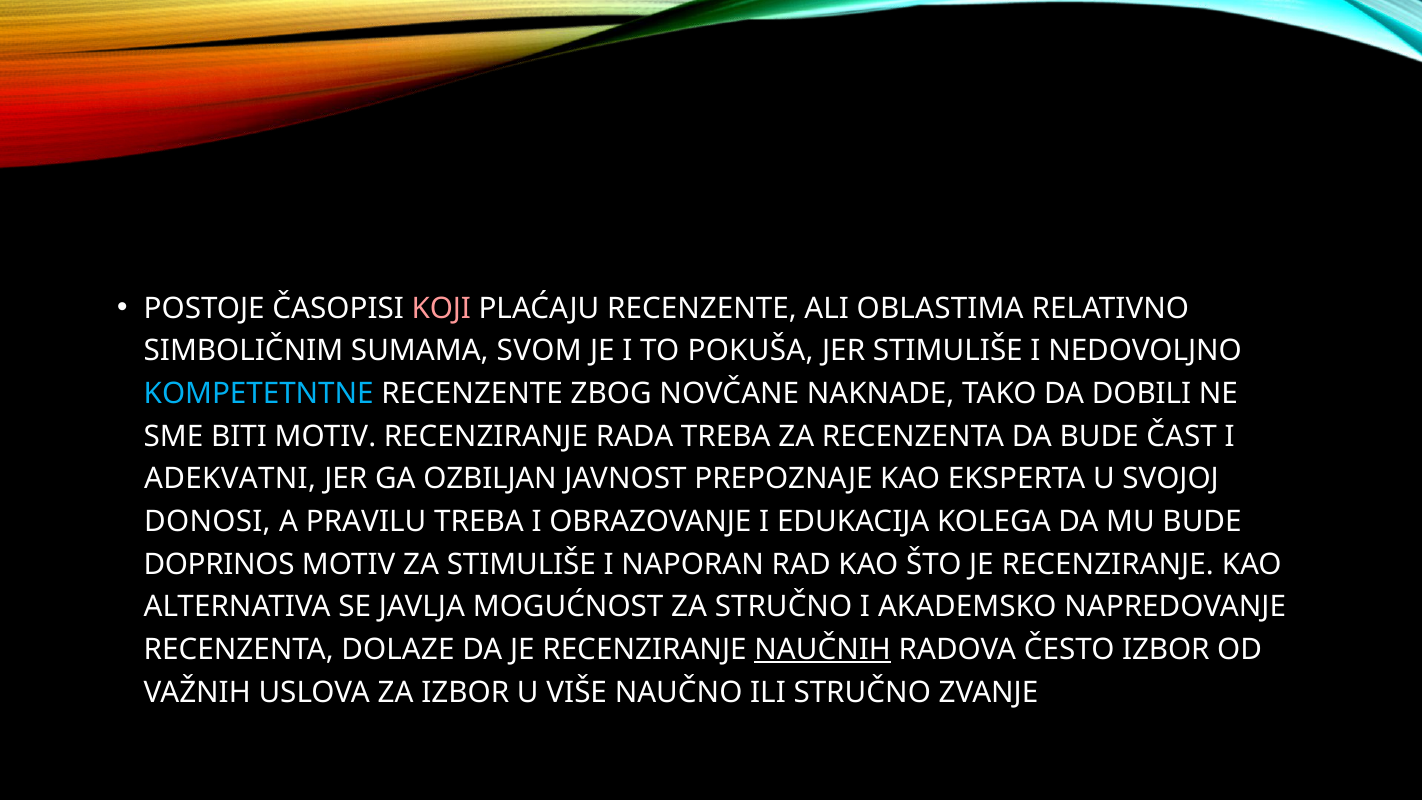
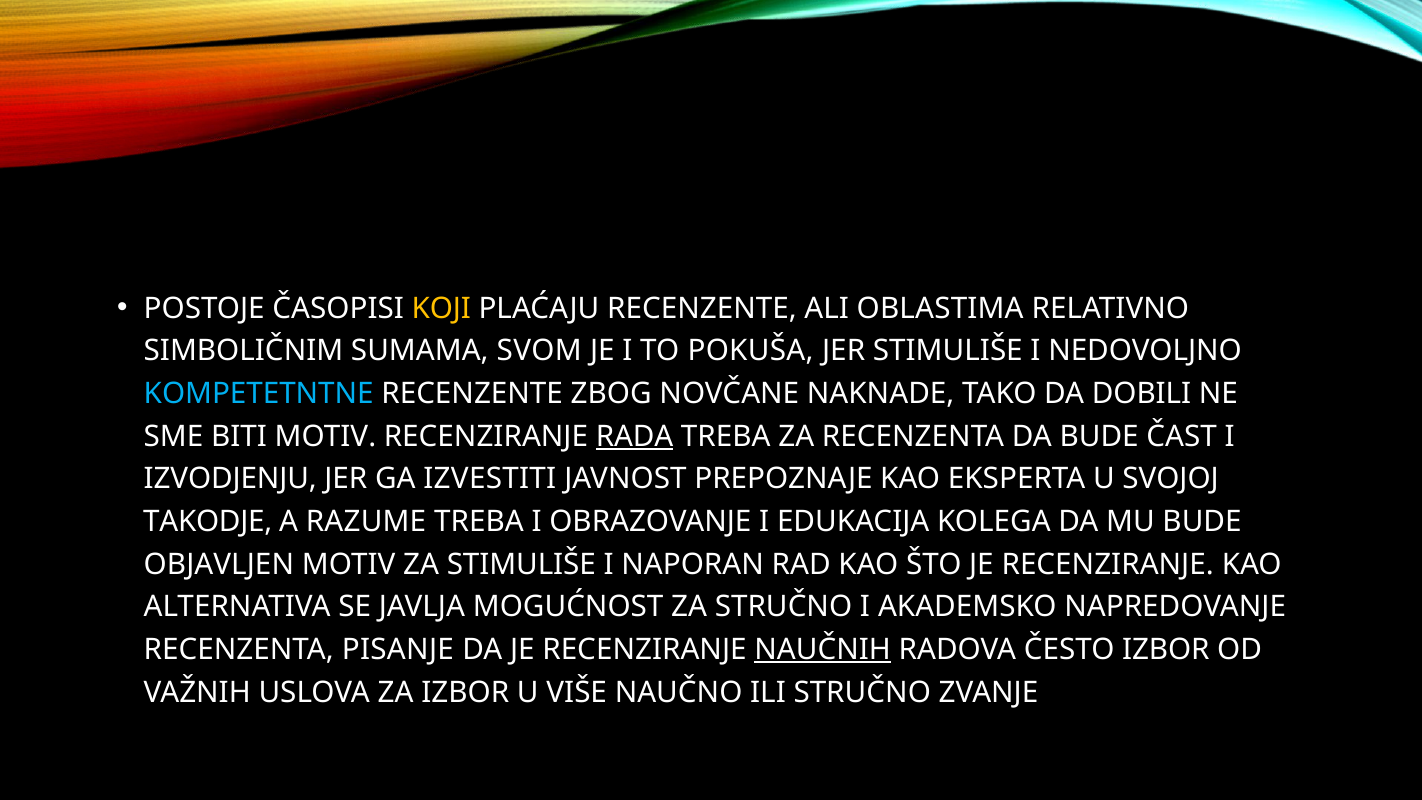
KOJI colour: pink -> yellow (441, 308)
RADA underline: none -> present (635, 436)
ADEKVATNI: ADEKVATNI -> IZVODJENJU (230, 479)
OZBILJAN: OZBILJAN -> IZVESTITI (490, 479)
DONOSI: DONOSI -> TAKODJE (208, 522)
PRAVILU: PRAVILU -> RAZUME (366, 522)
DOPRINOS: DOPRINOS -> OBJAVLJEN (219, 564)
DOLAZE: DOLAZE -> PISANJE (398, 650)
